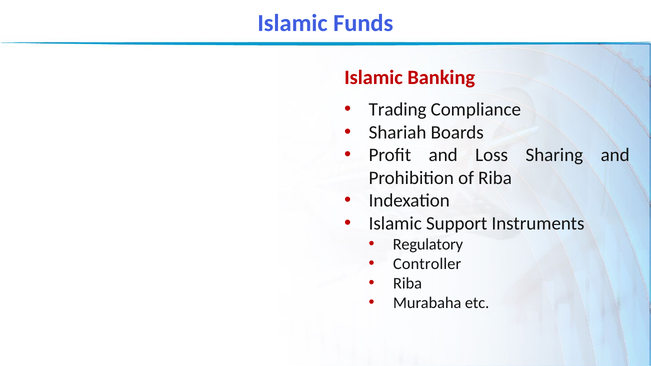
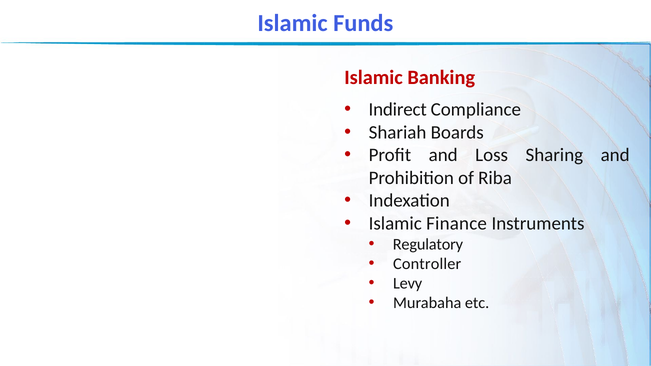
Trading: Trading -> Indirect (398, 110)
Support: Support -> Finance (457, 224)
Riba: Riba -> Levy (408, 284)
